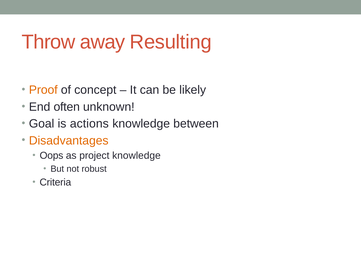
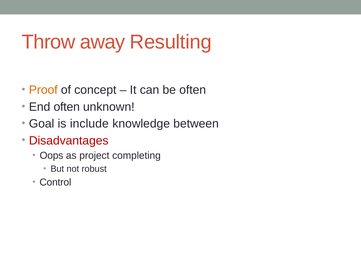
be likely: likely -> often (193, 90)
actions: actions -> include (89, 124)
Disadvantages colour: orange -> red (69, 140)
project knowledge: knowledge -> completing (136, 156)
Criteria: Criteria -> Control (55, 182)
